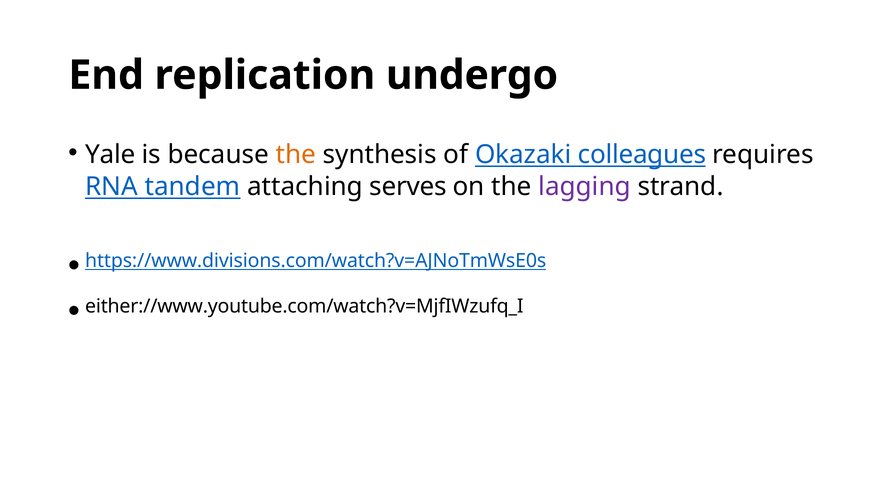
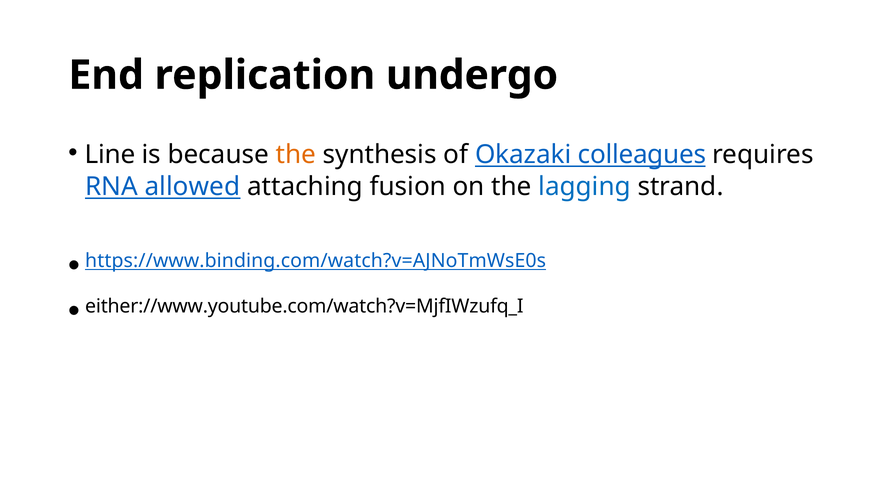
Yale: Yale -> Line (110, 154)
tandem: tandem -> allowed (192, 186)
serves: serves -> fusion (408, 186)
lagging colour: purple -> blue (585, 186)
https://www.divisions.com/watch?v=AJNoTmWsE0s: https://www.divisions.com/watch?v=AJNoTmWsE0s -> https://www.binding.com/watch?v=AJNoTmWsE0s (316, 261)
